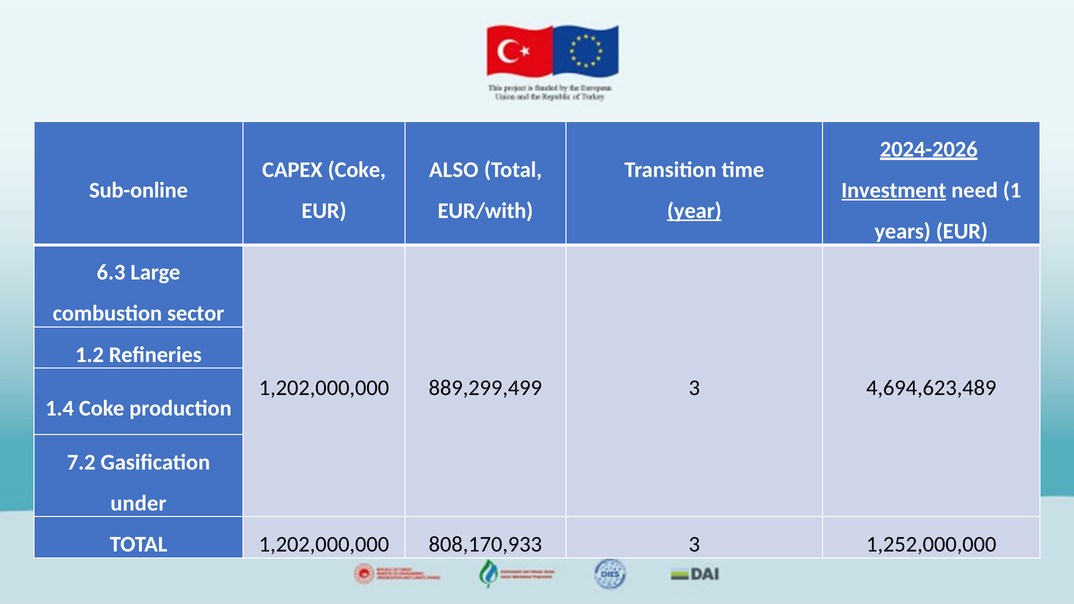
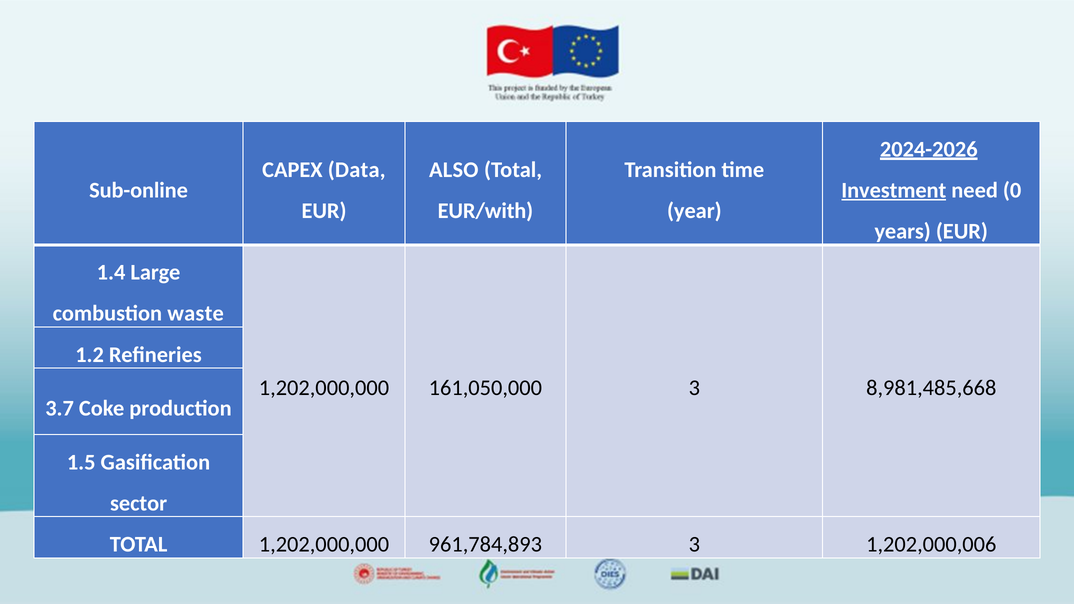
CAPEX Coke: Coke -> Data (357, 170)
1: 1 -> 0 (1012, 190)
year underline: present -> none (694, 211)
6.3: 6.3 -> 1.4 (111, 273)
sector: sector -> waste (196, 314)
889,299,499: 889,299,499 -> 161,050,000 (485, 388)
4,694,623,489: 4,694,623,489 -> 8,981,485,668 (931, 388)
1.4: 1.4 -> 3.7 (60, 408)
7.2: 7.2 -> 1.5 (81, 462)
under: under -> sector (139, 503)
808,170,933: 808,170,933 -> 961,784,893 (485, 544)
1,252,000,000: 1,252,000,000 -> 1,202,000,006 (931, 544)
